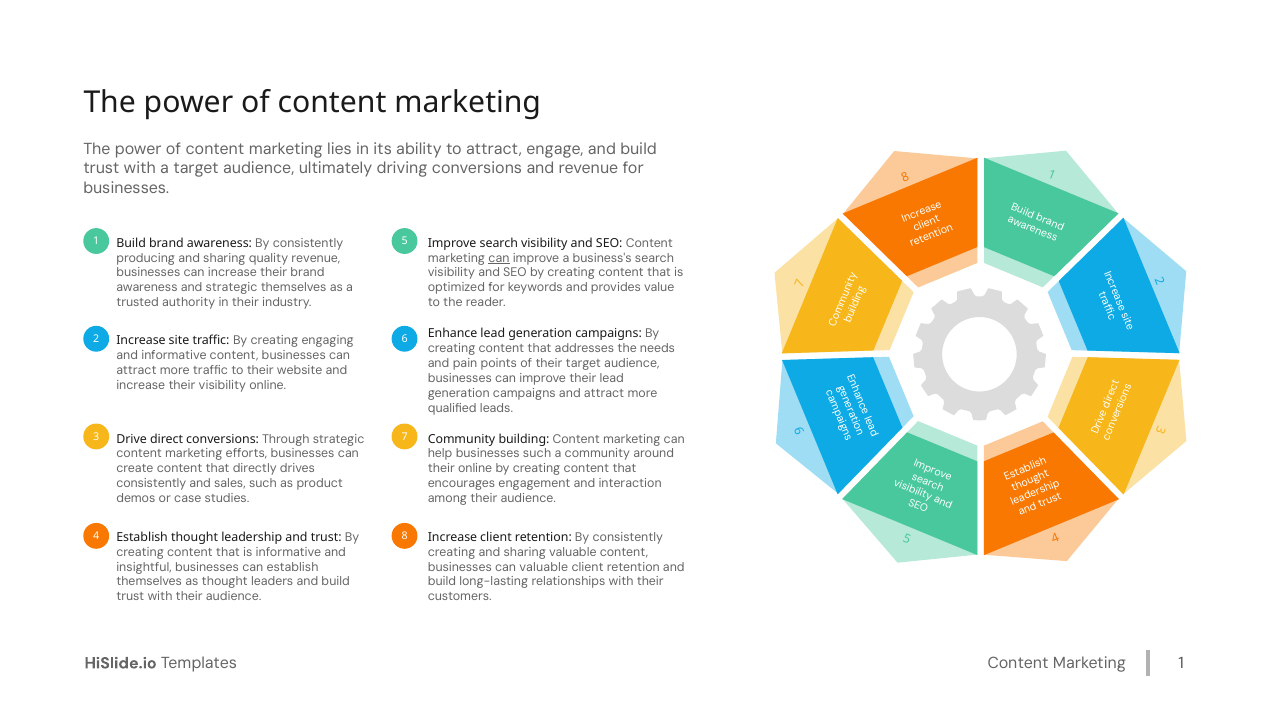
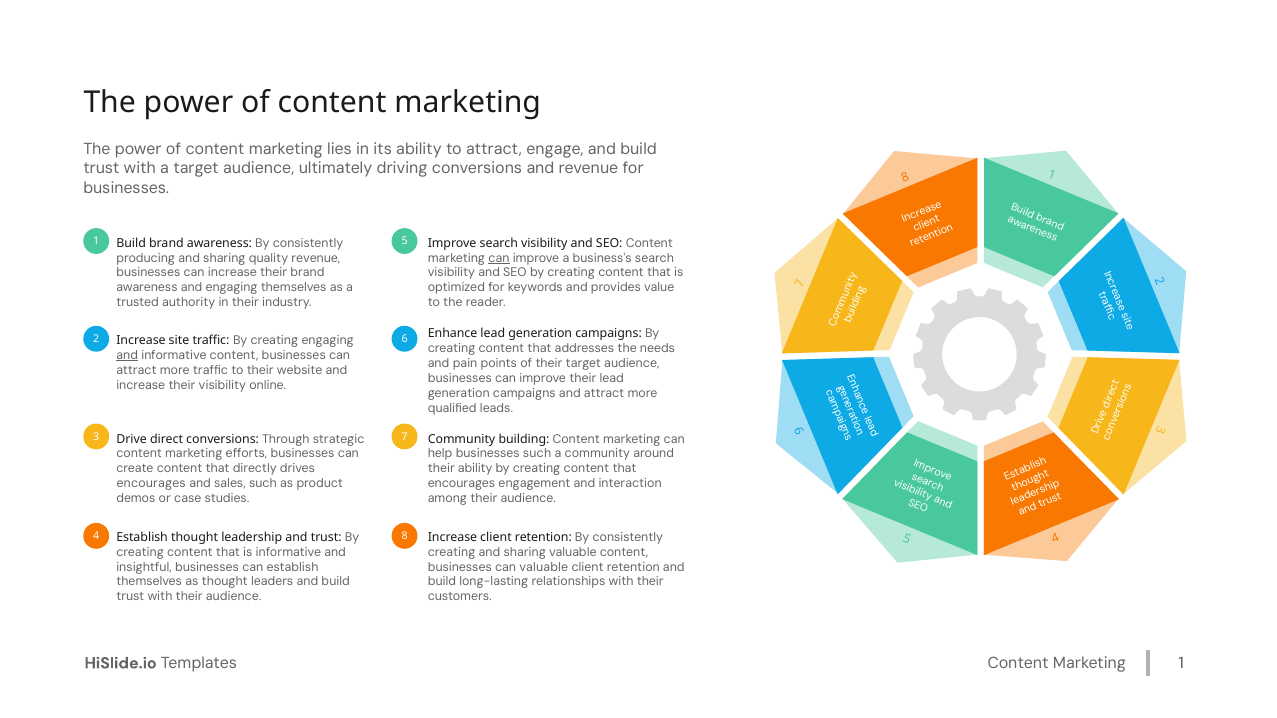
and strategic: strategic -> engaging (232, 288)
and underline: none -> present (127, 355)
their online: online -> ability (475, 469)
consistently: consistently -> encourages (151, 484)
